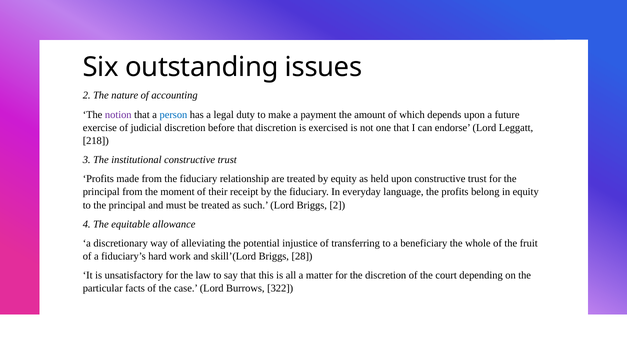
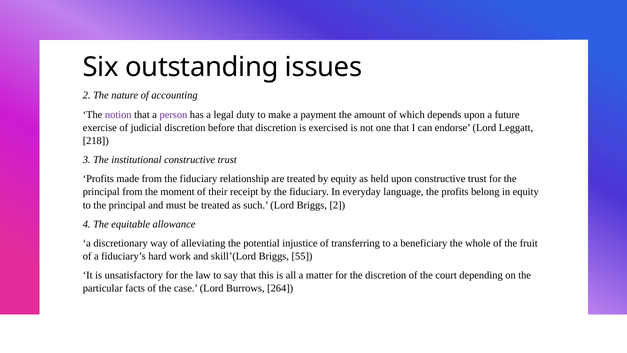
person colour: blue -> purple (173, 114)
28: 28 -> 55 (302, 256)
322: 322 -> 264 (280, 288)
